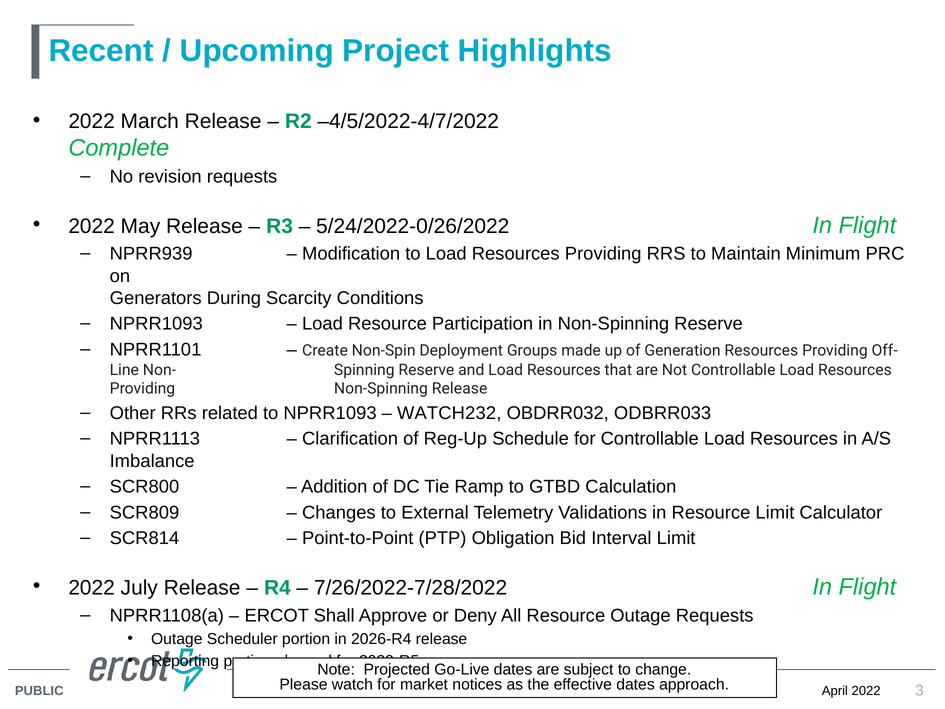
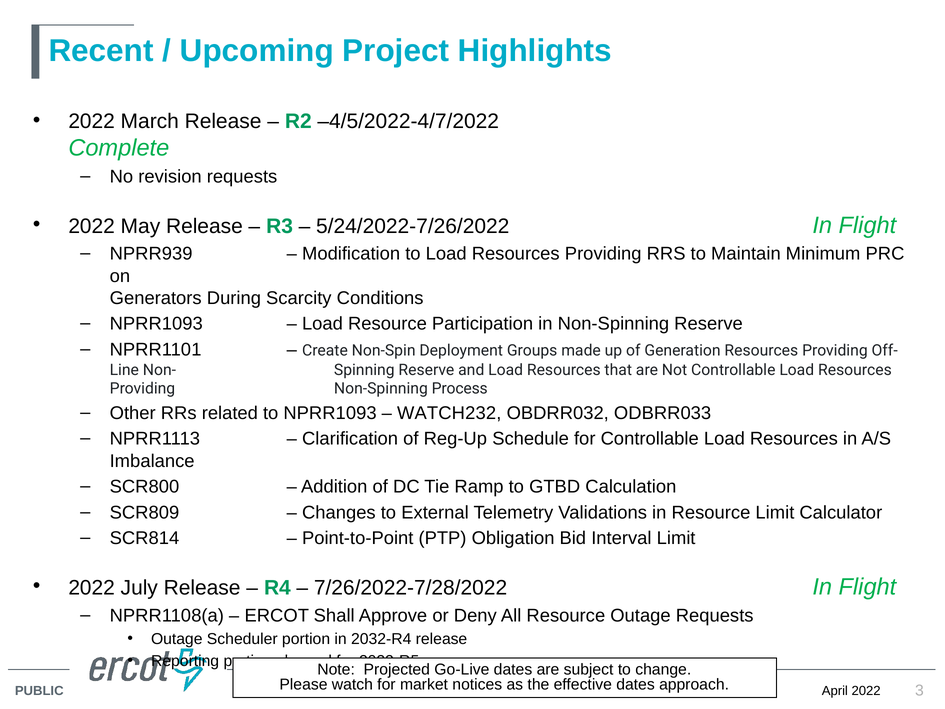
5/24/2022-0/26/2022: 5/24/2022-0/26/2022 -> 5/24/2022-7/26/2022 (413, 226)
Non-Spinning Release: Release -> Process (460, 389)
2026-R4: 2026-R4 -> 2032-R4 (381, 639)
